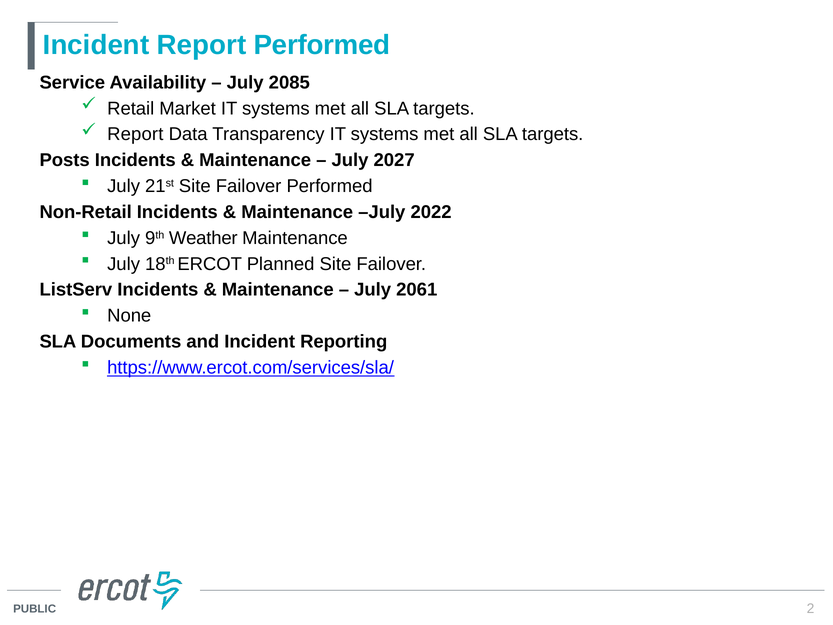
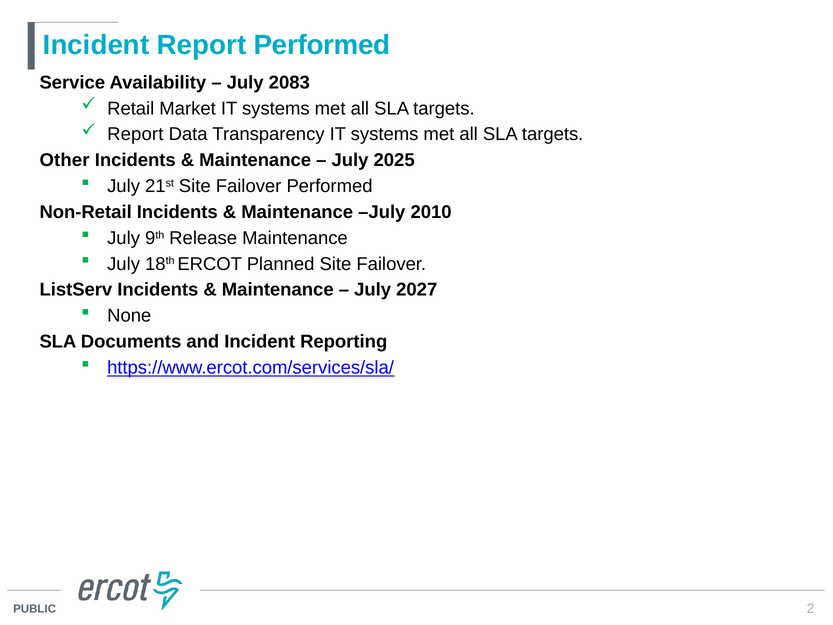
2085: 2085 -> 2083 (289, 82)
Posts: Posts -> Other (65, 160)
2027: 2027 -> 2025 (394, 160)
2022: 2022 -> 2010 (431, 212)
Weather: Weather -> Release (203, 238)
2061: 2061 -> 2027 (417, 290)
